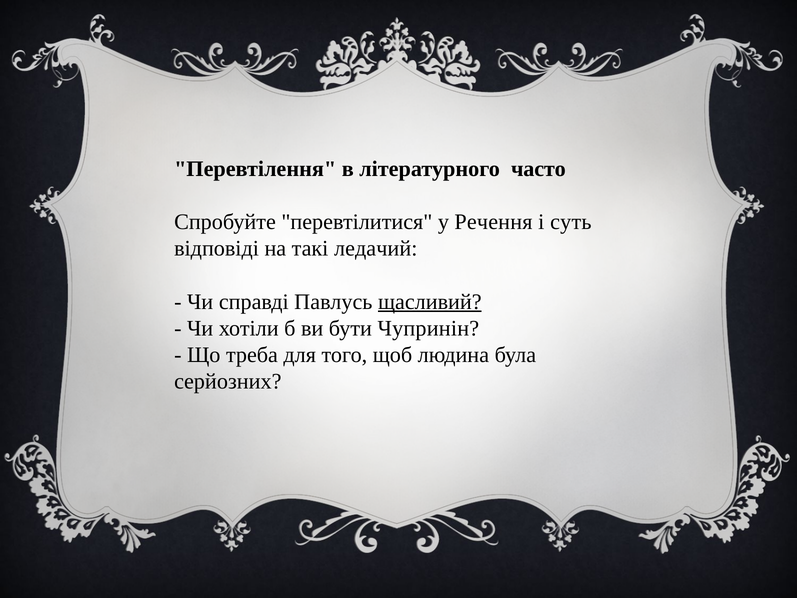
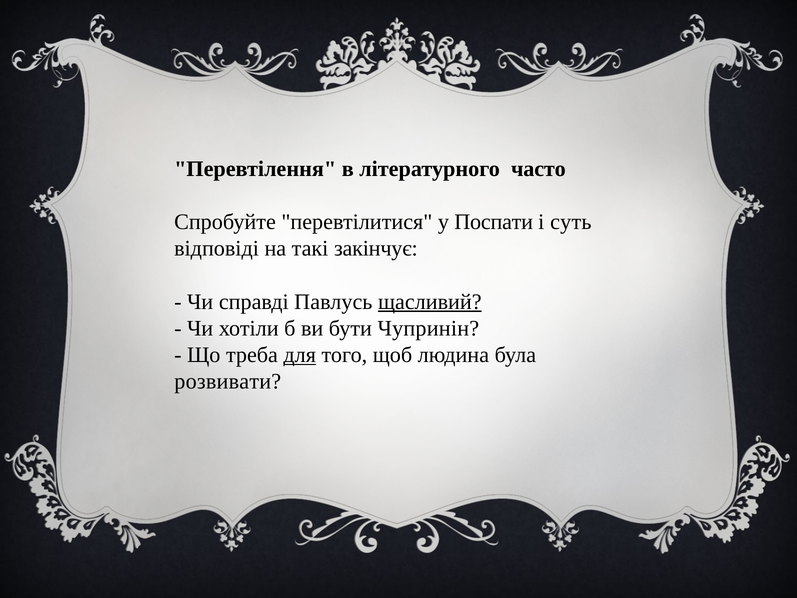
Речення: Речення -> Поспати (494, 222)
ледачий: ледачий -> закінчує (376, 248)
для underline: none -> present (300, 355)
серйозних: серйозних -> розвивати (228, 381)
